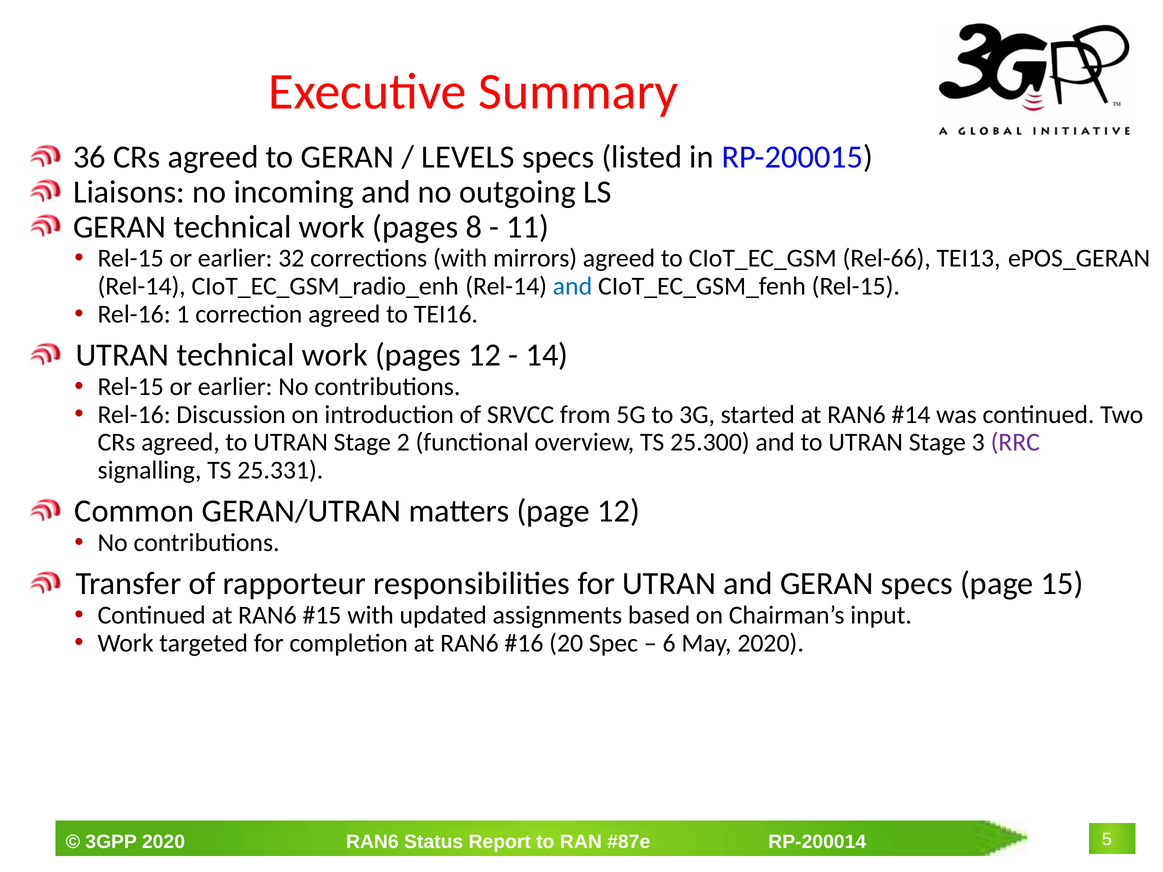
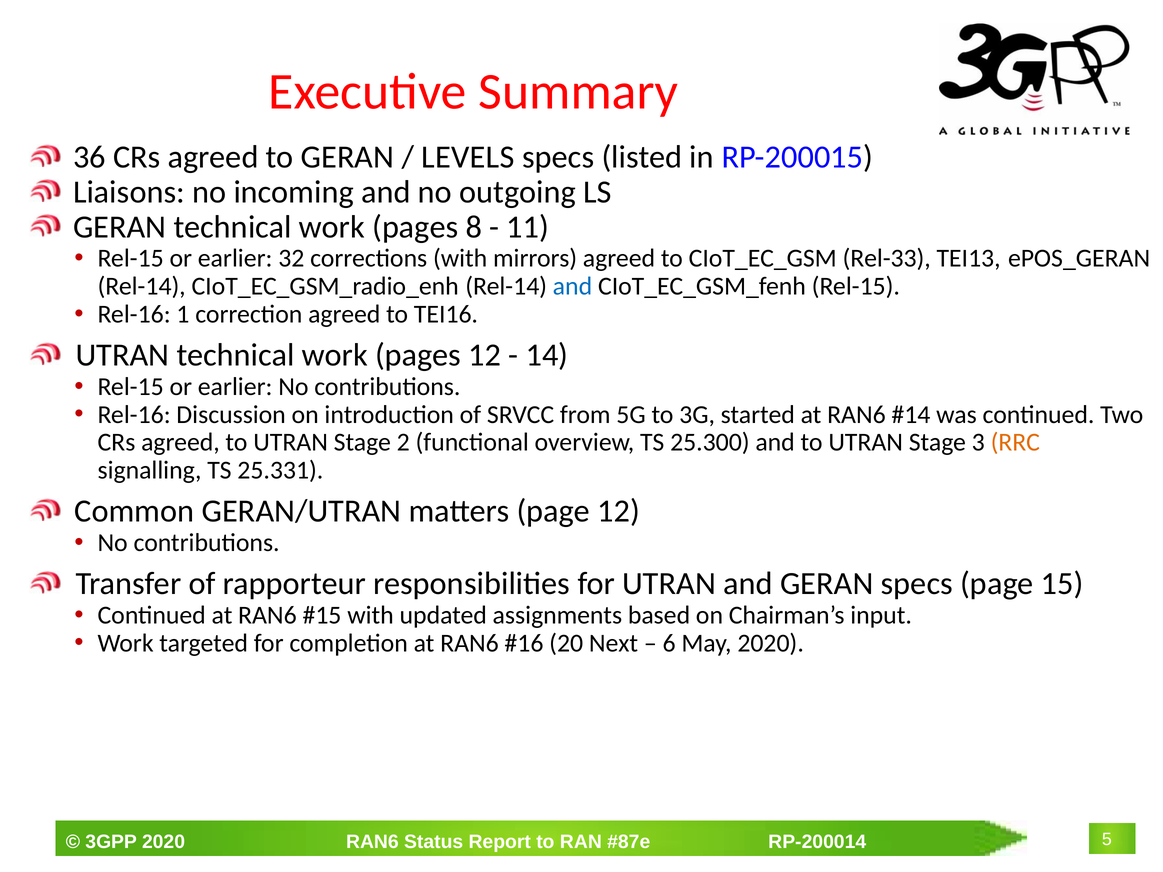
Rel-66: Rel-66 -> Rel-33 (887, 258)
RRC colour: purple -> orange (1015, 442)
Spec: Spec -> Next (614, 643)
